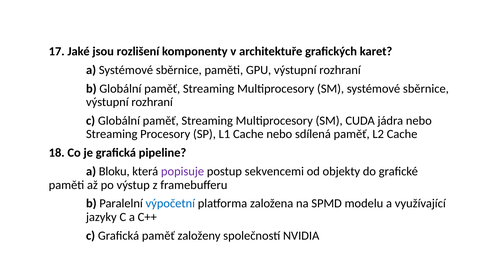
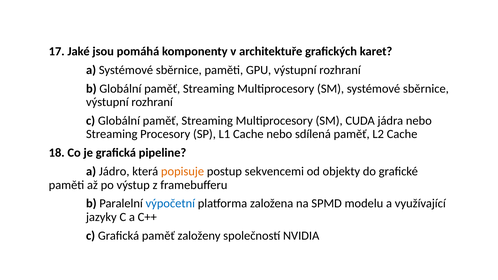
rozlišení: rozlišení -> pomáhá (138, 52)
Bloku: Bloku -> Jádro (114, 172)
popisuje colour: purple -> orange (183, 172)
